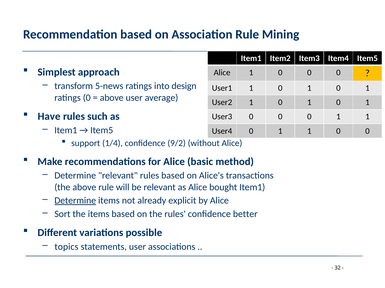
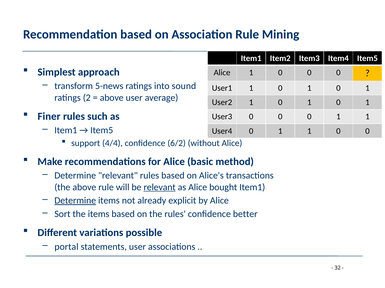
design: design -> sound (184, 86)
ratings 0: 0 -> 2 (87, 98)
Have: Have -> Finer (49, 117)
1/4: 1/4 -> 4/4 (112, 144)
9/2: 9/2 -> 6/2 (177, 144)
relevant underline: none -> present (160, 188)
topics: topics -> portal (66, 247)
